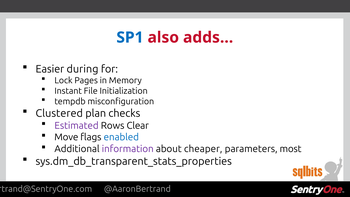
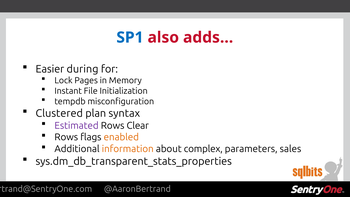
checks: checks -> syntax (124, 113)
Move: Move -> Rows (66, 137)
enabled colour: blue -> orange (121, 137)
information colour: purple -> orange (128, 149)
cheaper: cheaper -> complex (203, 149)
most: most -> sales (290, 149)
